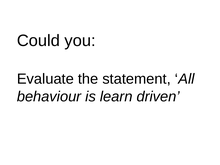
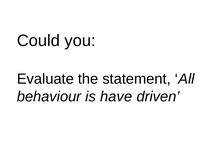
learn: learn -> have (116, 97)
